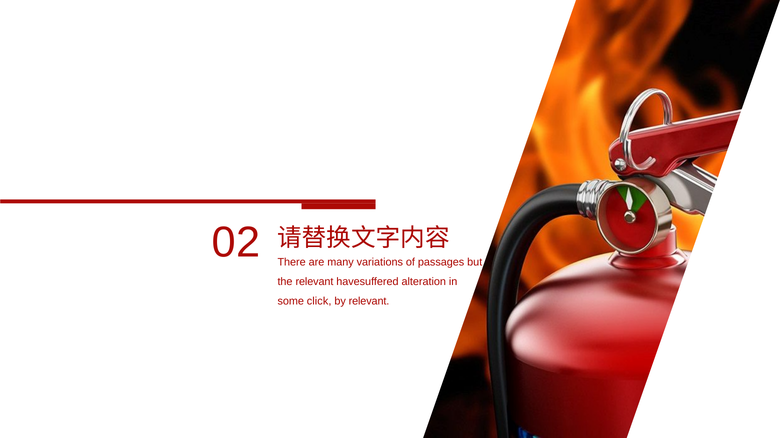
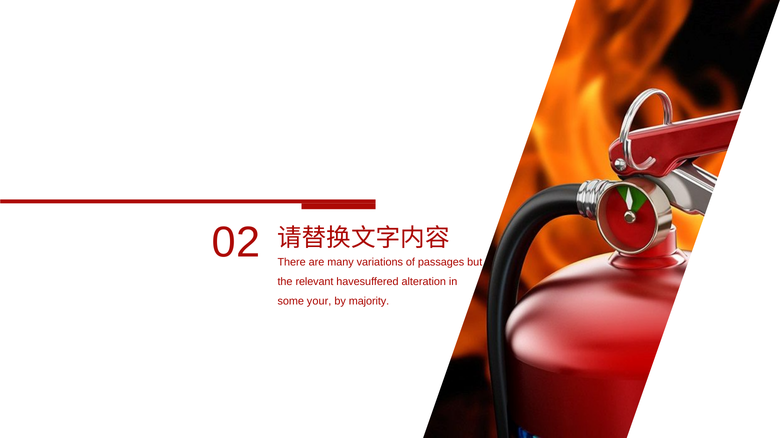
click: click -> your (319, 302)
by relevant: relevant -> majority (369, 302)
